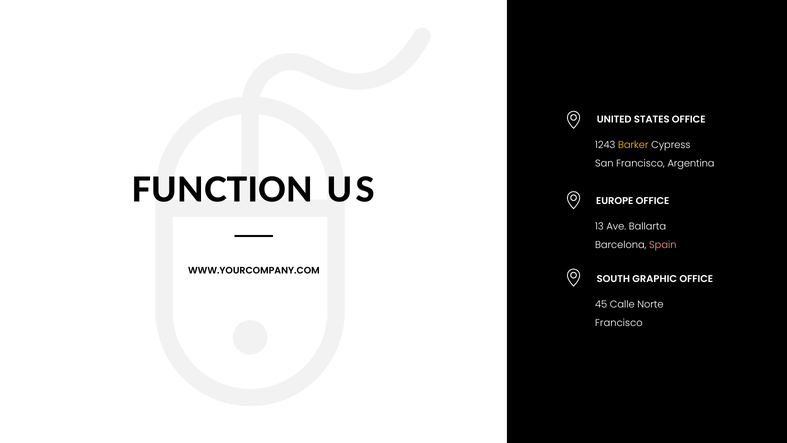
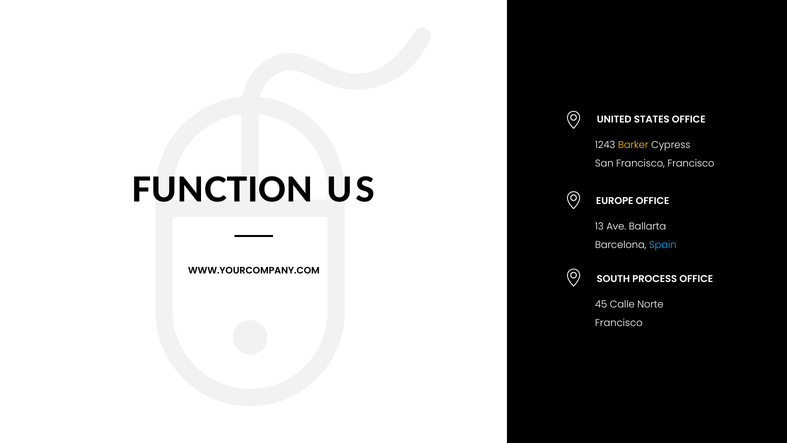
Francisco Argentina: Argentina -> Francisco (691, 163)
Spain colour: pink -> light blue (663, 245)
GRAPHIC: GRAPHIC -> PROCESS (655, 279)
